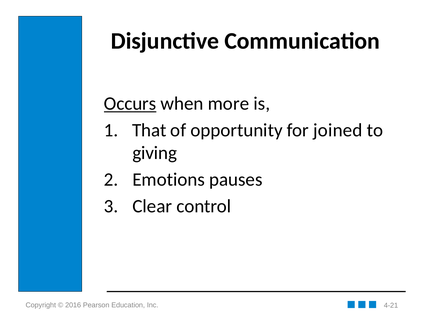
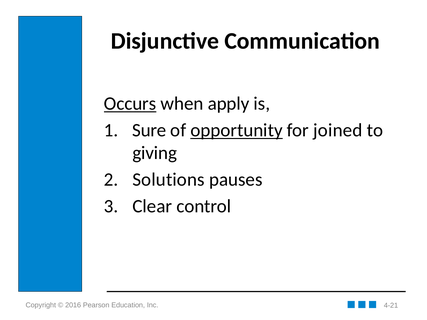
more: more -> apply (229, 104)
That: That -> Sure (149, 130)
opportunity underline: none -> present (237, 130)
Emotions: Emotions -> Solutions (169, 180)
